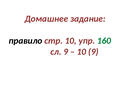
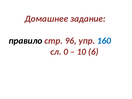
стр 10: 10 -> 96 (71, 41)
160 colour: green -> blue (104, 41)
сл 9: 9 -> 0 (66, 52)
10 9: 9 -> 6 (93, 52)
